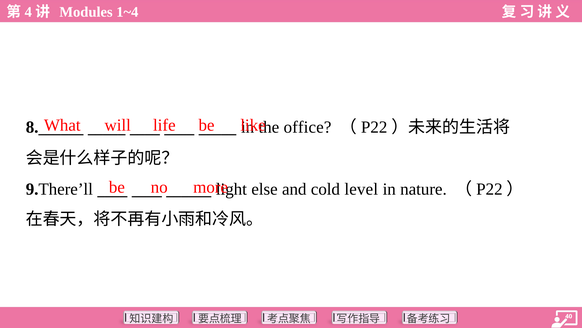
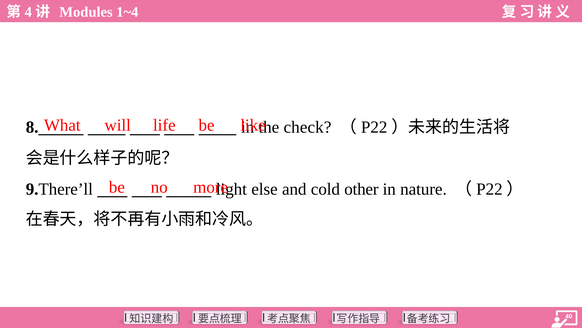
office: office -> check (307, 127)
level: level -> other (361, 189)
